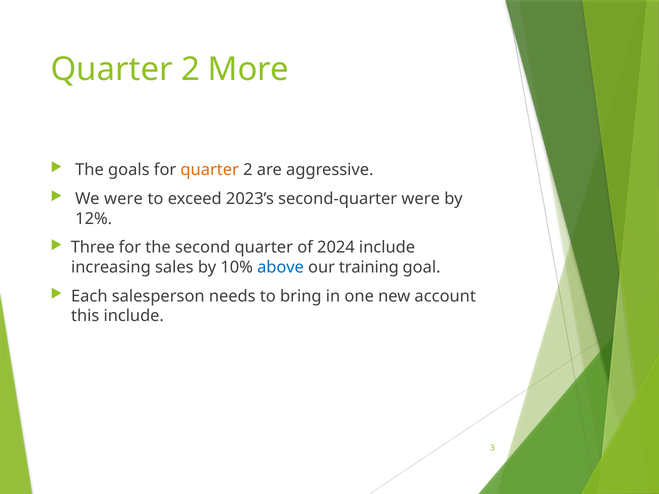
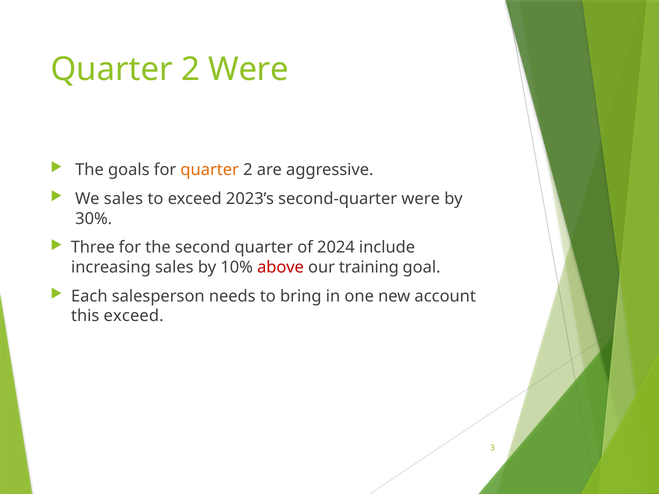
2 More: More -> Were (248, 69)
We were: were -> sales (123, 199)
12%: 12% -> 30% (94, 219)
above colour: blue -> red (281, 267)
this include: include -> exceed (134, 316)
